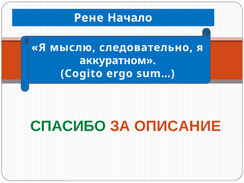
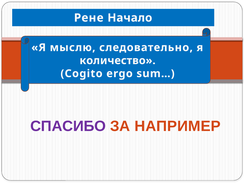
аккуратном: аккуратном -> количество (118, 61)
СПАСИБО colour: green -> purple (68, 126)
ОПИСАНИЕ: ОПИСАНИЕ -> НАПРИМЕР (178, 126)
